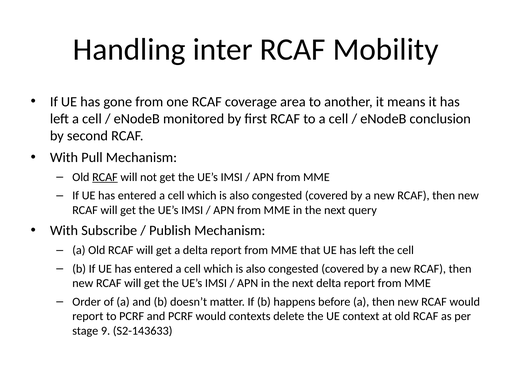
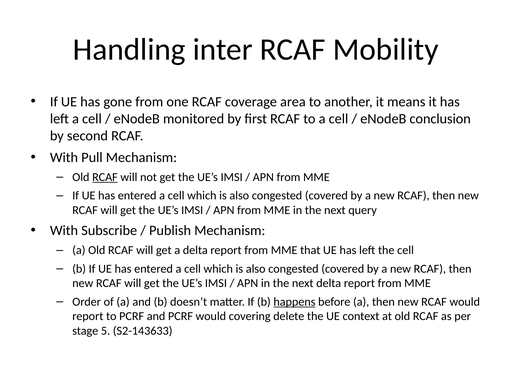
happens underline: none -> present (294, 302)
contexts: contexts -> covering (250, 316)
9: 9 -> 5 (106, 331)
